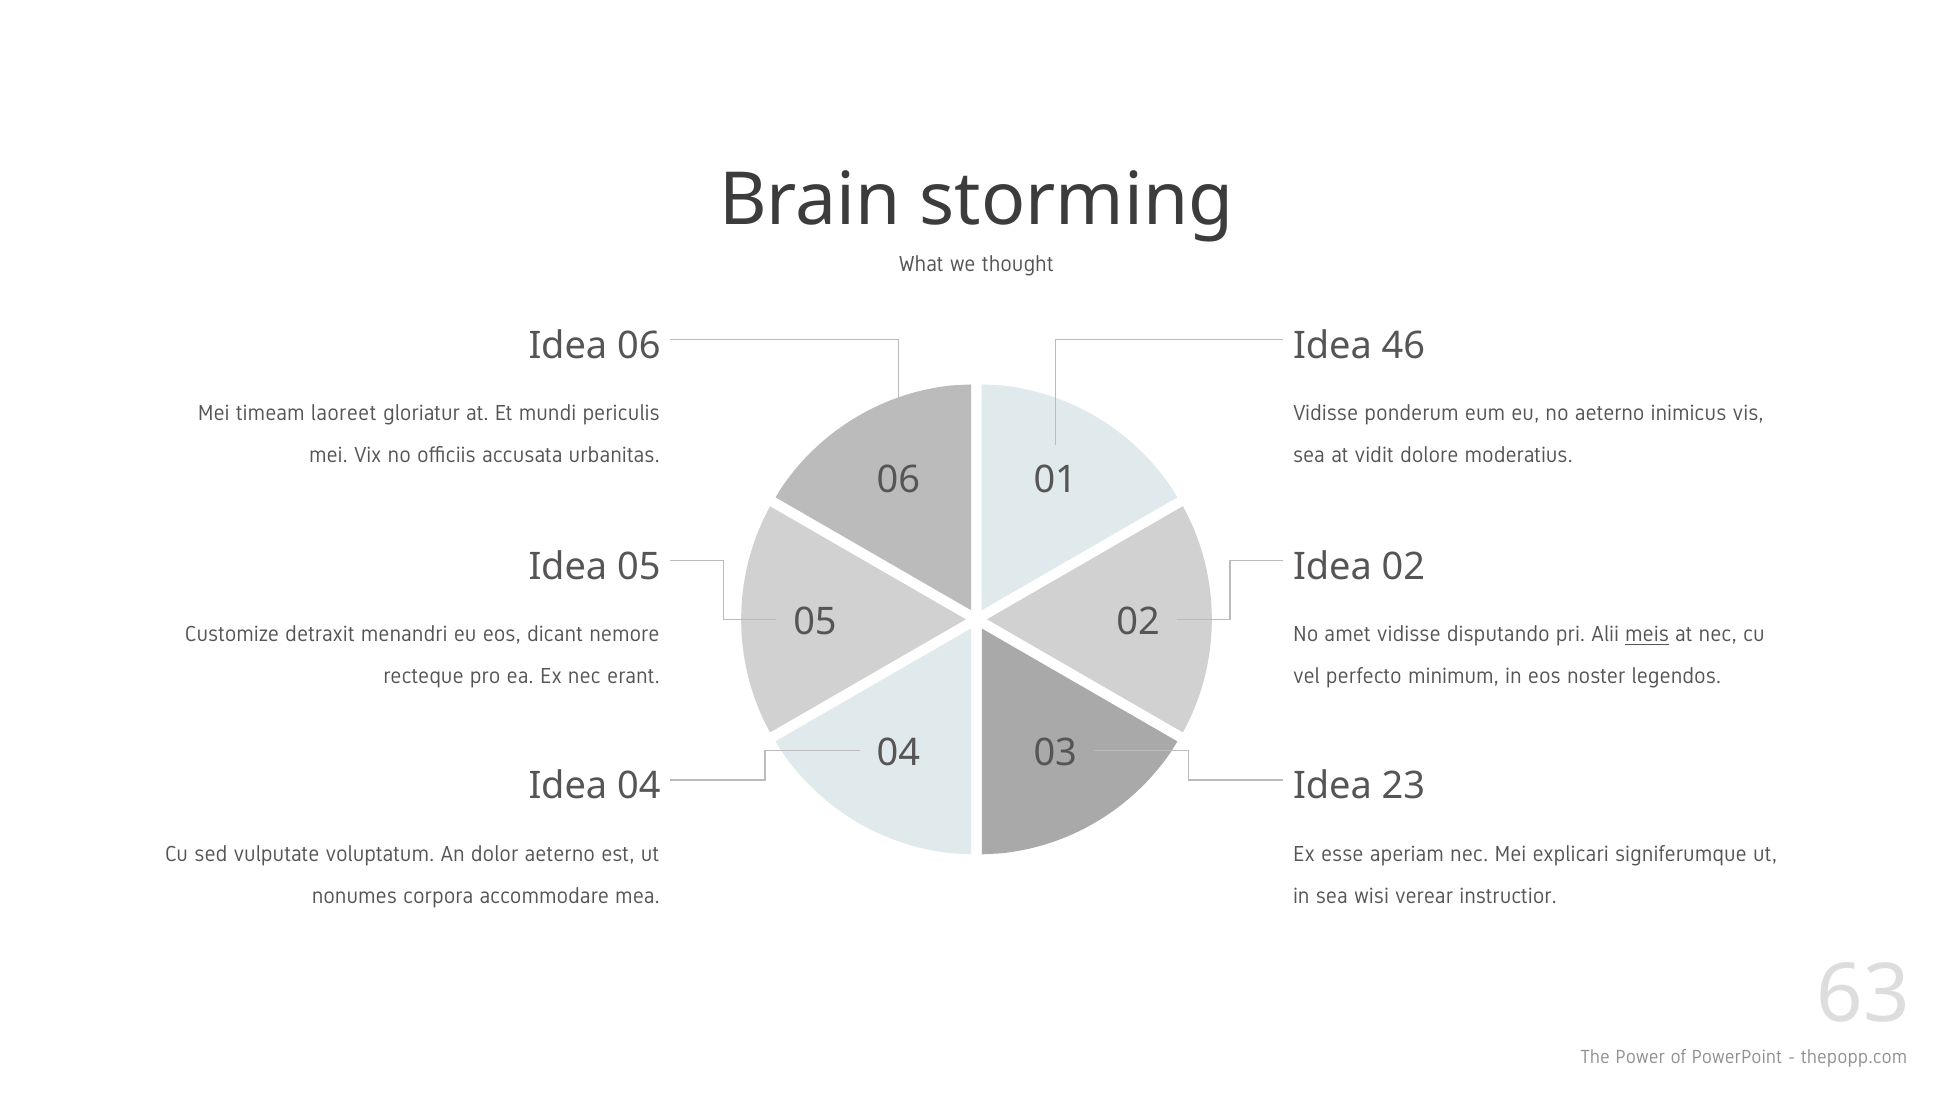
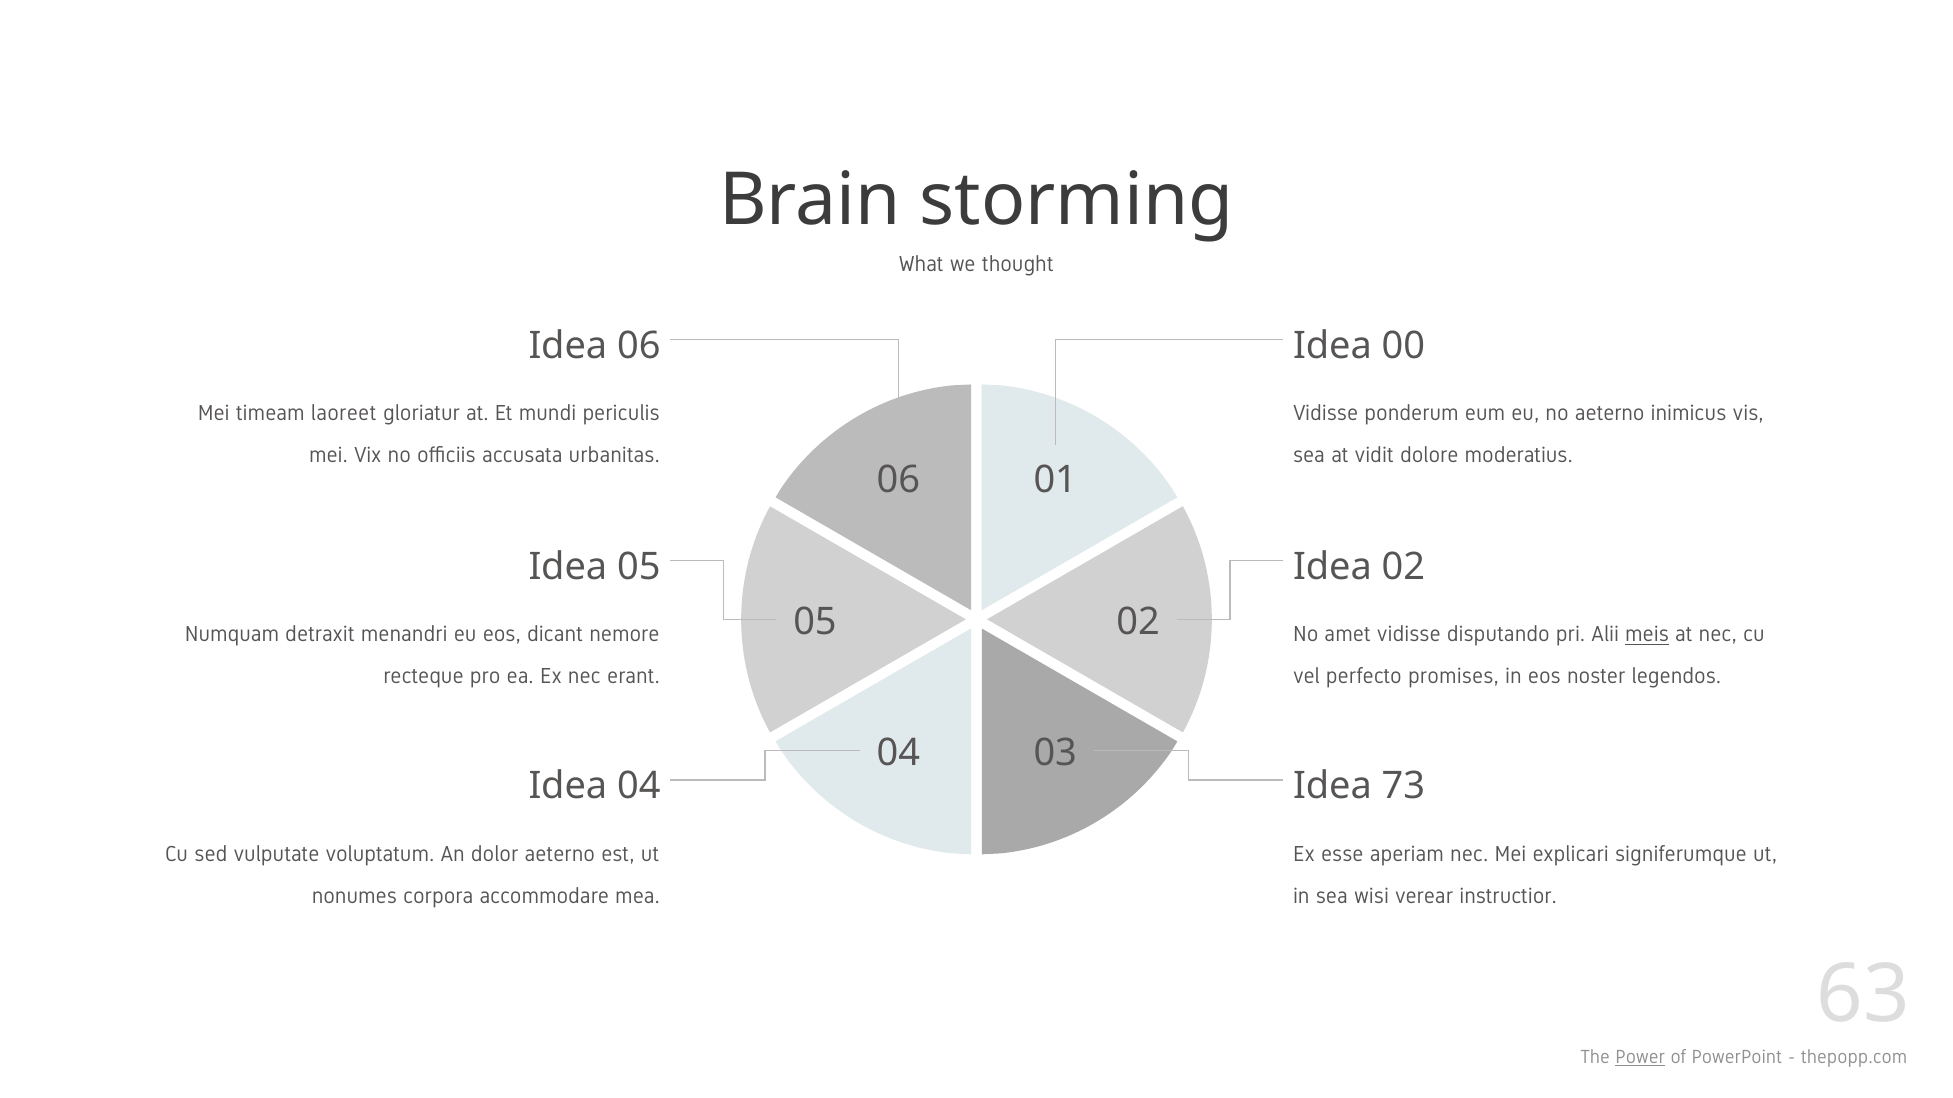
46: 46 -> 00 (1403, 346)
Customize: Customize -> Numquam (232, 635)
minimum: minimum -> promises (1453, 677)
23: 23 -> 73 (1403, 787)
Power underline: none -> present (1640, 1057)
